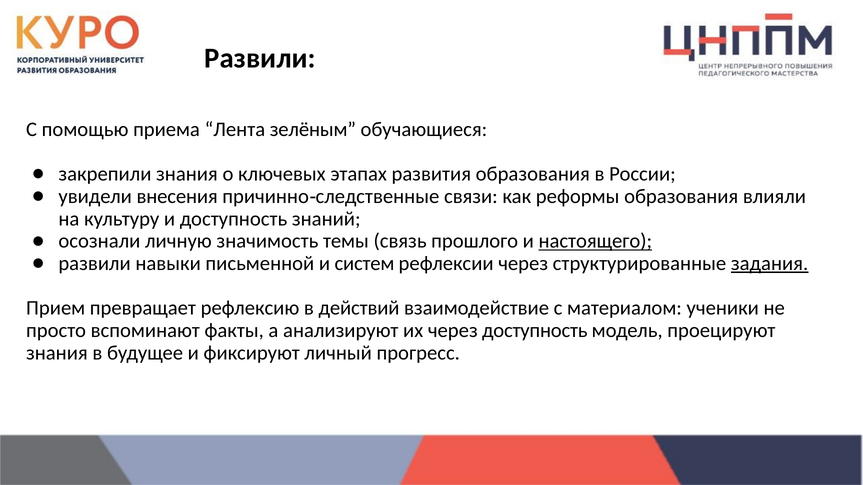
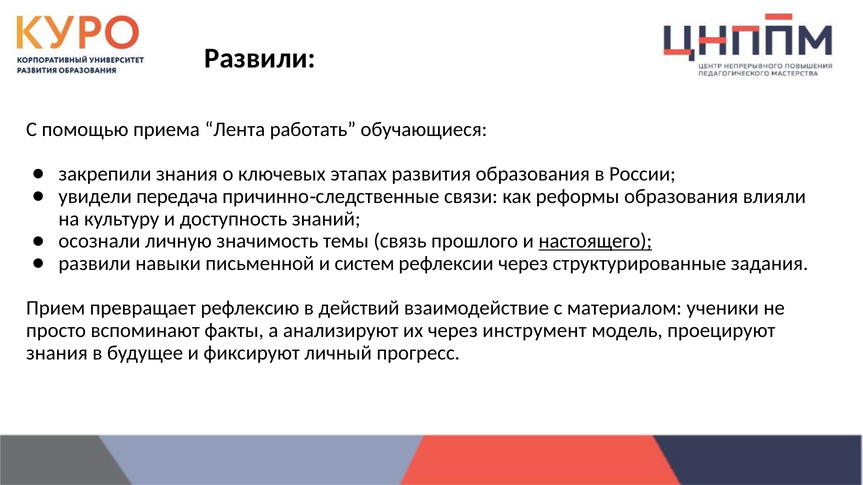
зелёным: зелёным -> работать (313, 129)
внесения: внесения -> передача (177, 197)
задания underline: present -> none (770, 264)
через доступность: доступность -> инструмент (535, 331)
